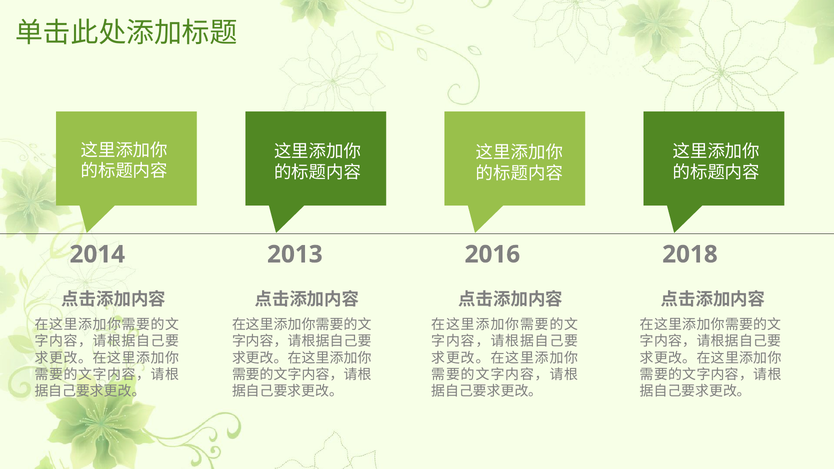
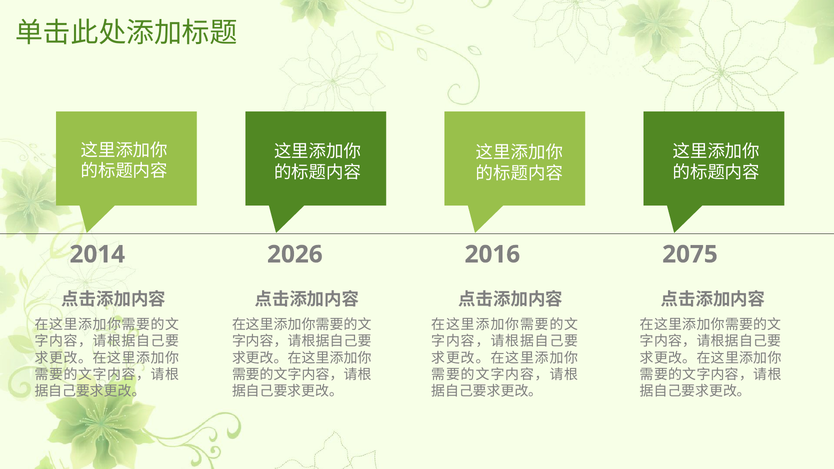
2013: 2013 -> 2026 (295, 254)
2018: 2018 -> 2075 (690, 254)
